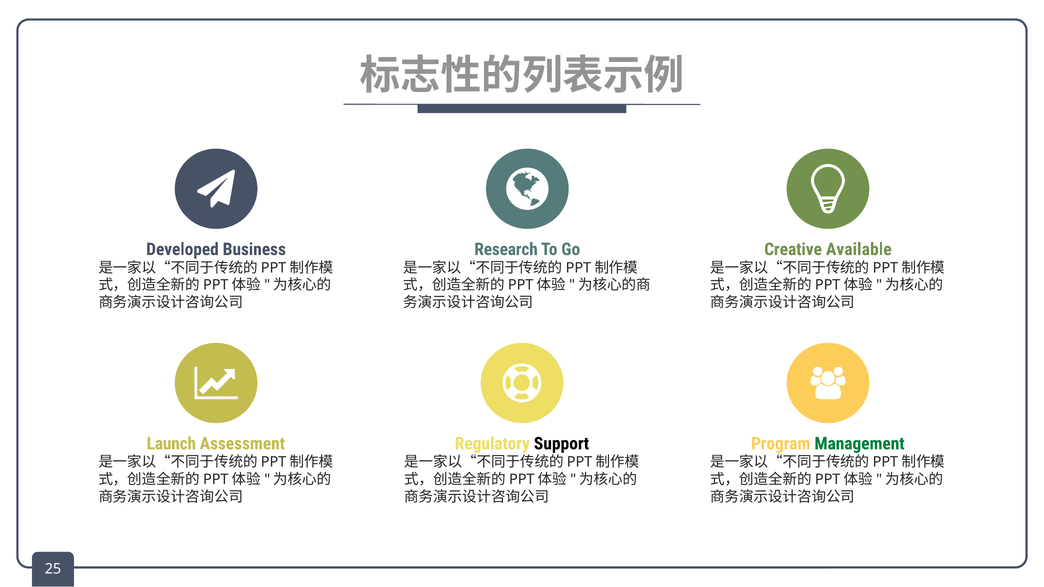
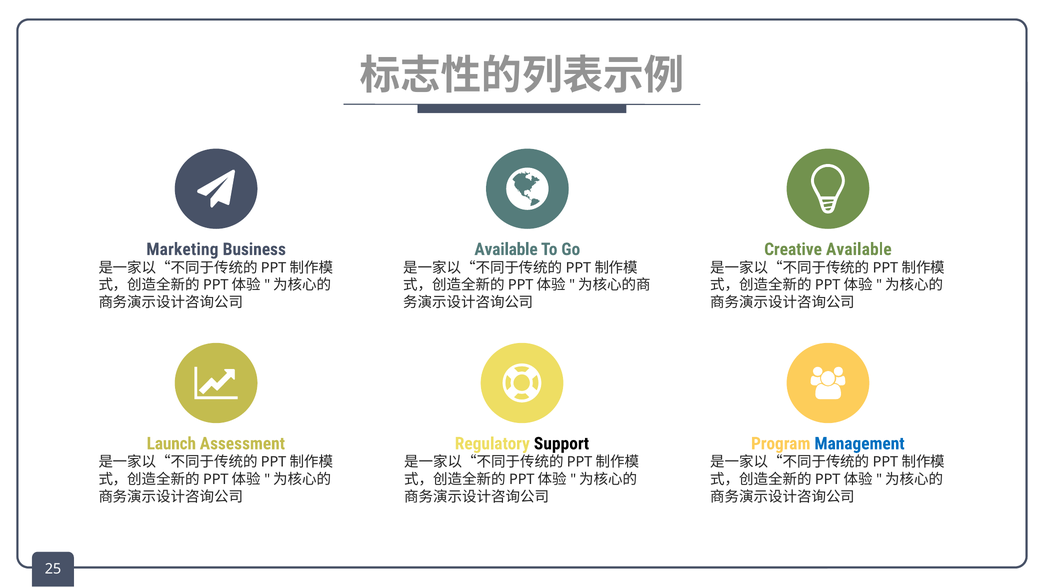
Developed: Developed -> Marketing (182, 249)
Research: Research -> Available (506, 249)
Management colour: green -> blue (859, 444)
